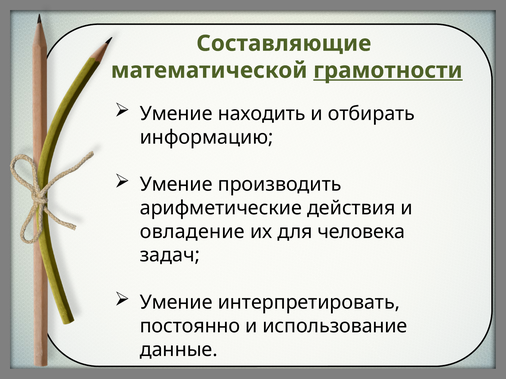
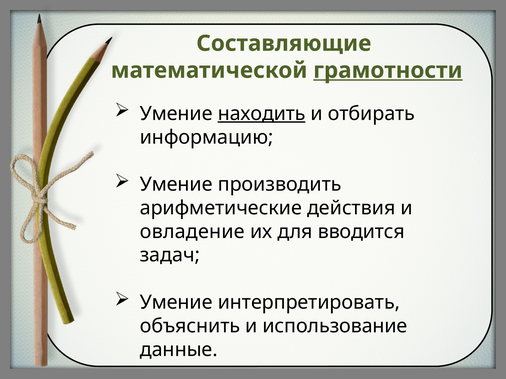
находить underline: none -> present (262, 114)
человека: человека -> вводится (361, 232)
постоянно: постоянно -> объяснить (190, 326)
